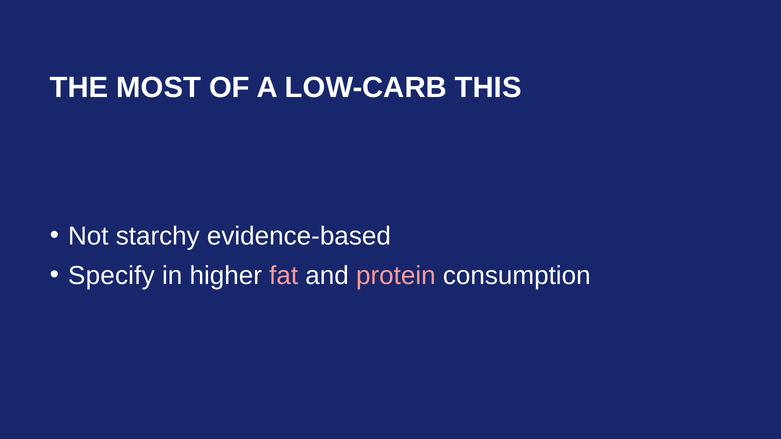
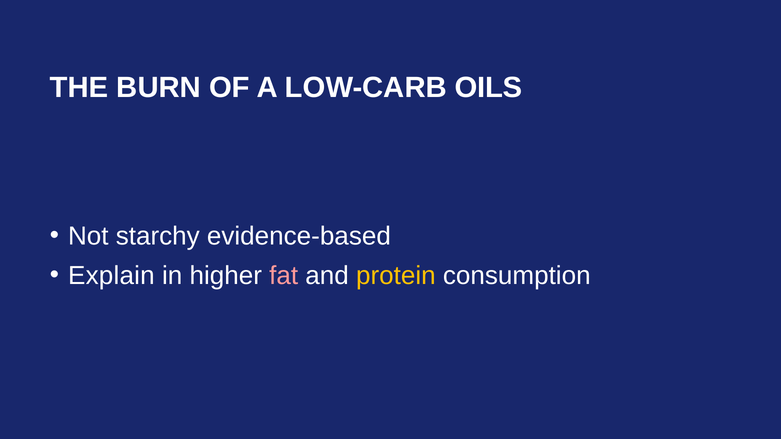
MOST: MOST -> BURN (159, 88)
THIS: THIS -> OILS (488, 88)
Specify: Specify -> Explain (111, 276)
protein colour: pink -> yellow (396, 276)
